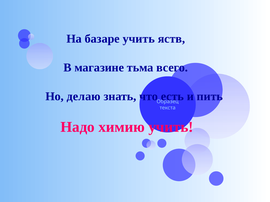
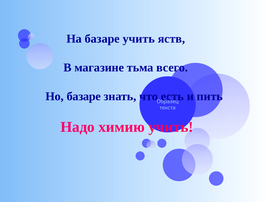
Но делаю: делаю -> базаре (84, 97)
